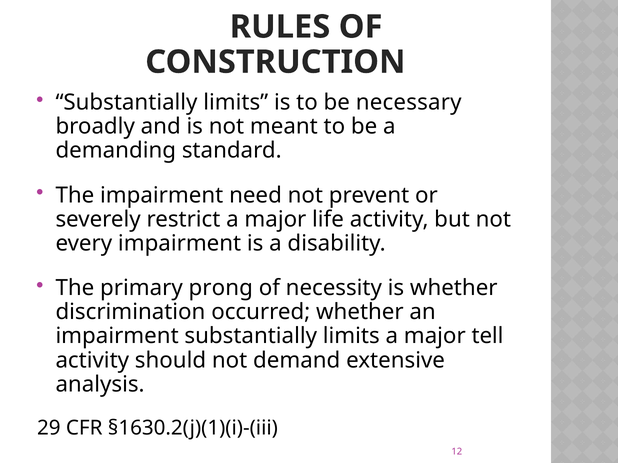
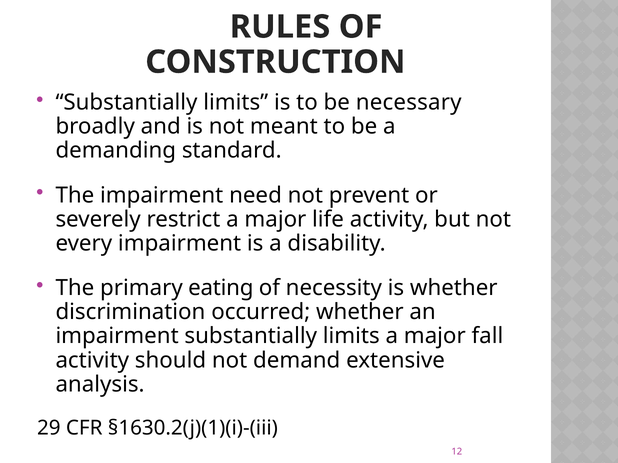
prong: prong -> eating (221, 288)
tell: tell -> fall (487, 336)
